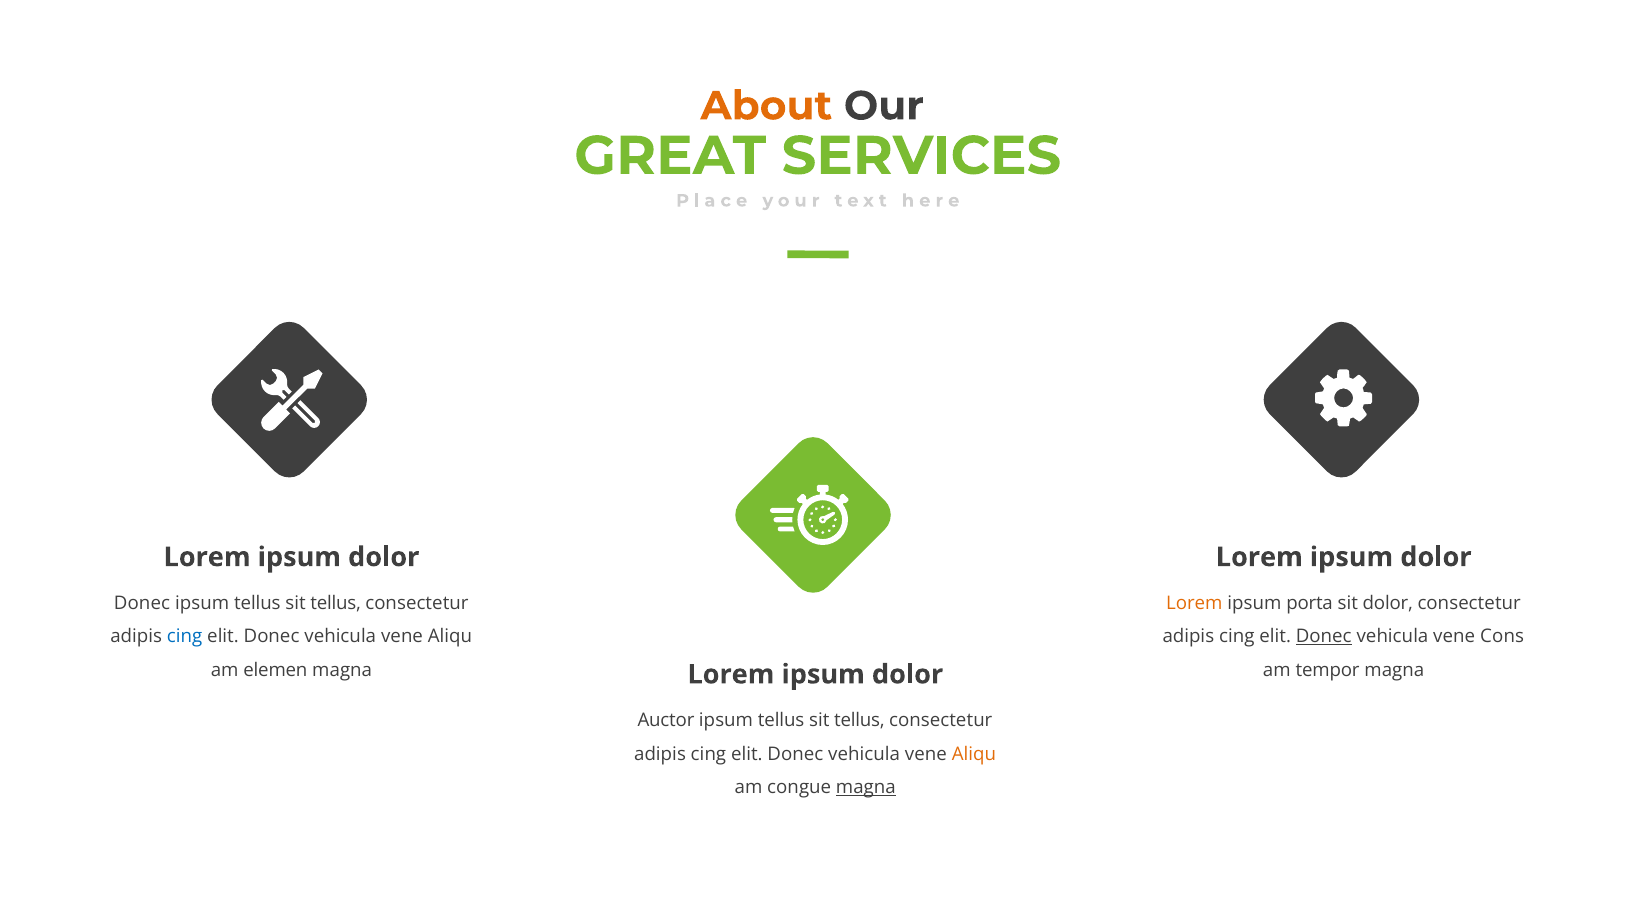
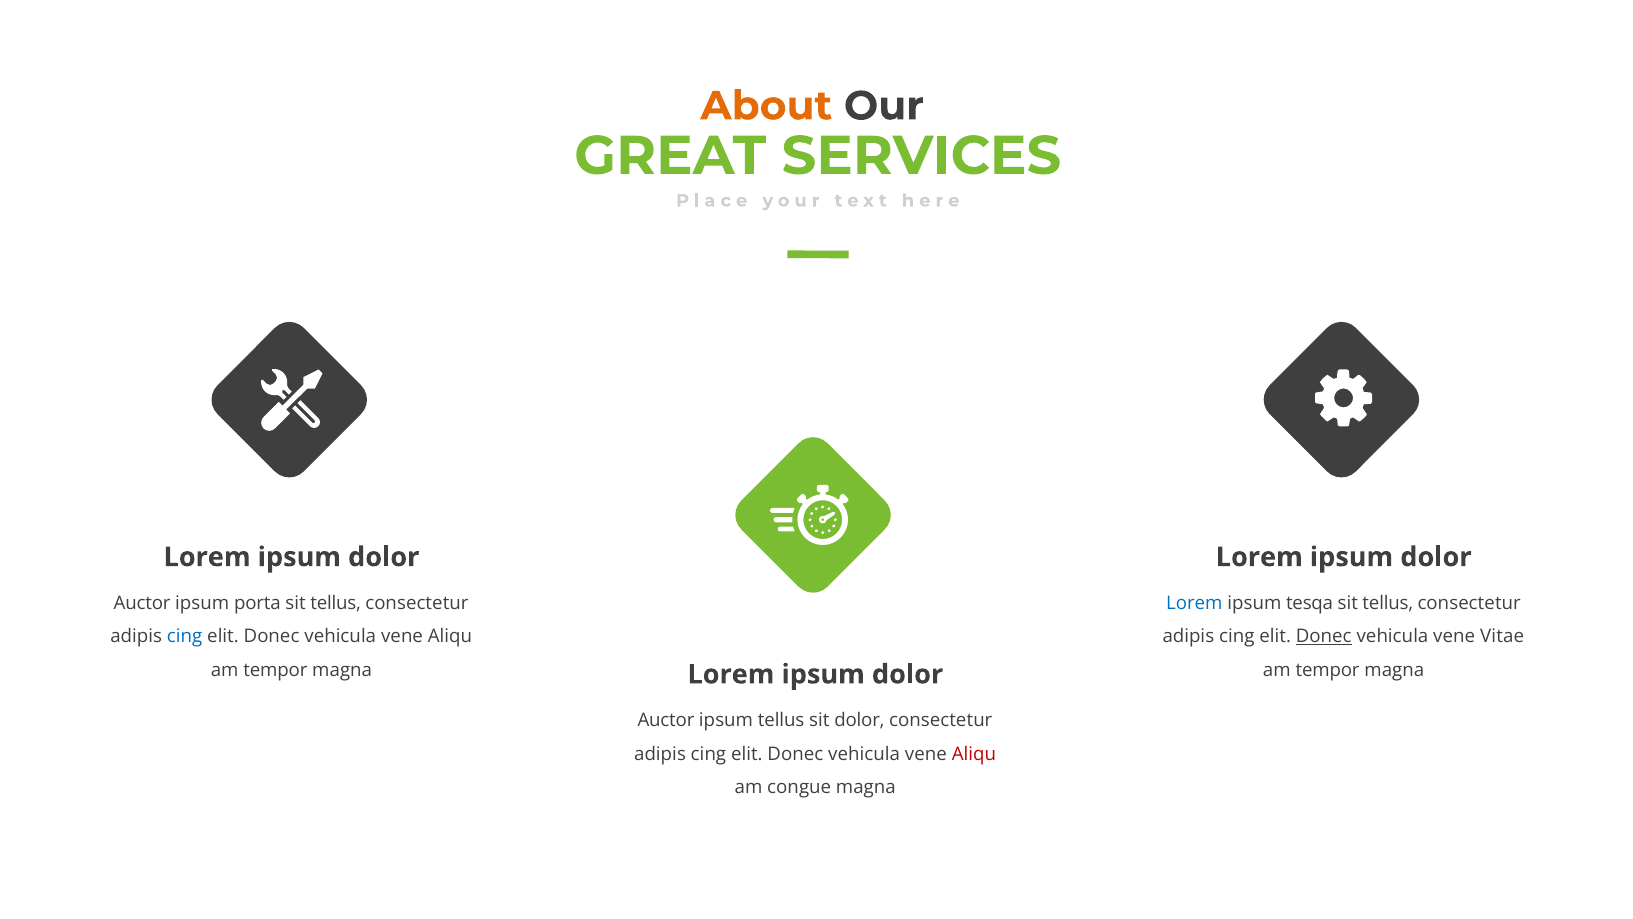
Donec: Donec -> Auctor (142, 603)
tellus: tellus -> porta (257, 603)
Lorem colour: orange -> blue (1194, 603)
porta: porta -> tesqa (1310, 603)
dolor: dolor -> tellus (1388, 603)
Cons: Cons -> Vitae (1502, 636)
elemen: elemen -> tempor (275, 670)
tellus: tellus -> dolor (859, 720)
Aliqu colour: orange -> red (974, 754)
magna underline: present -> none (866, 787)
